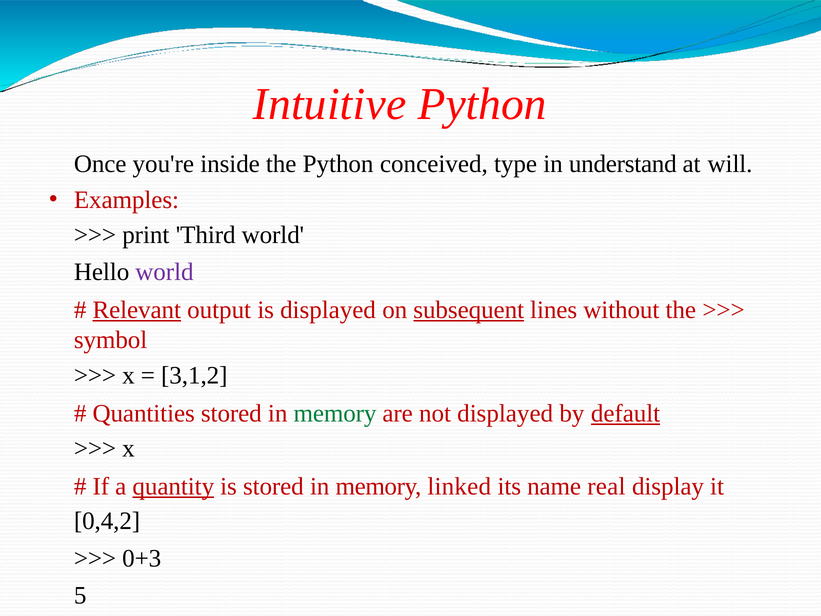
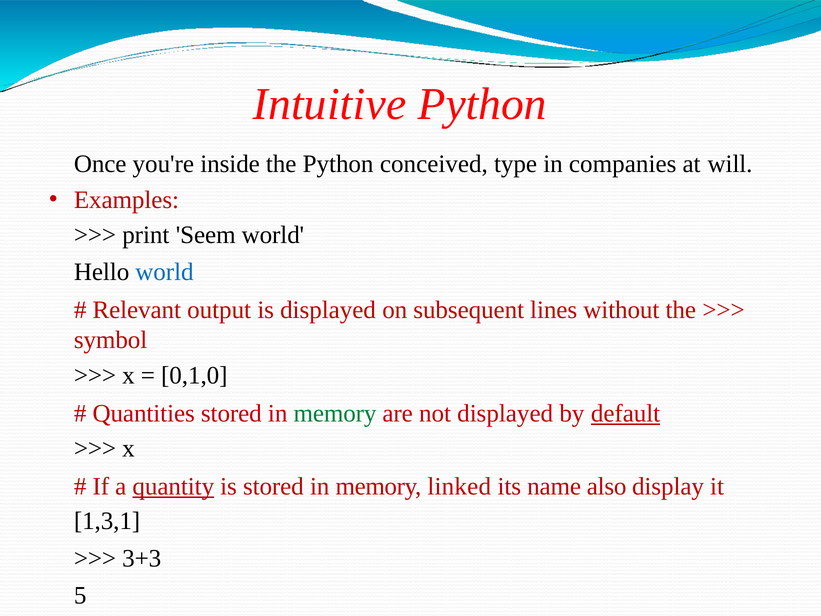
understand: understand -> companies (623, 164)
Third: Third -> Seem (206, 235)
world colour: purple -> blue (164, 272)
Relevant underline: present -> none (137, 310)
subsequent underline: present -> none (469, 310)
3,1,2: 3,1,2 -> 0,1,0 (194, 375)
real: real -> also (607, 486)
0,4,2: 0,4,2 -> 1,3,1 (107, 521)
0+3: 0+3 -> 3+3 (142, 558)
